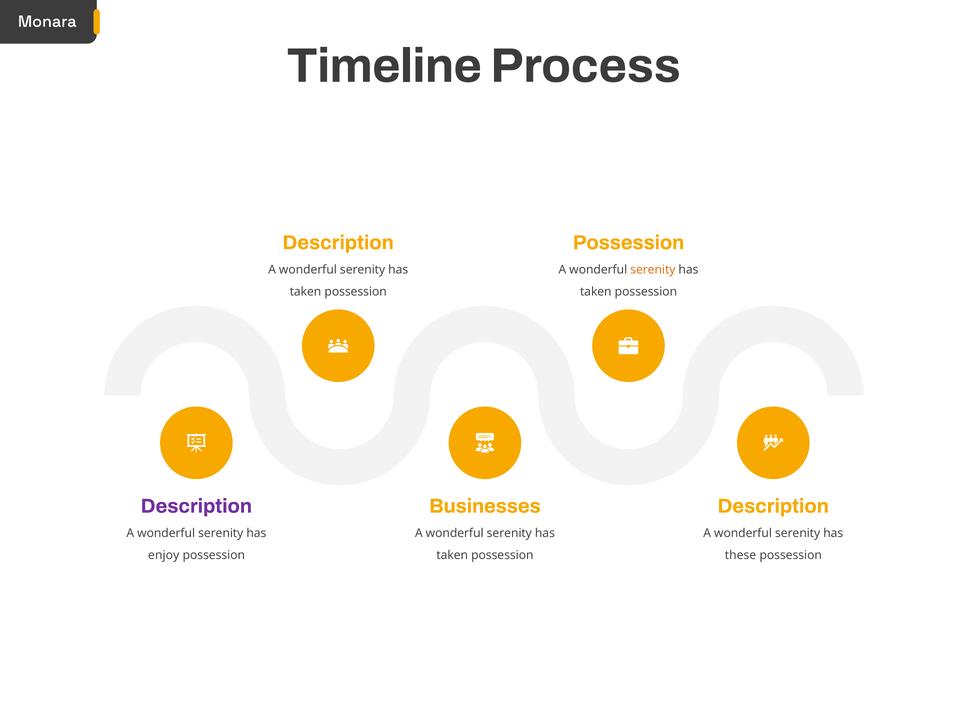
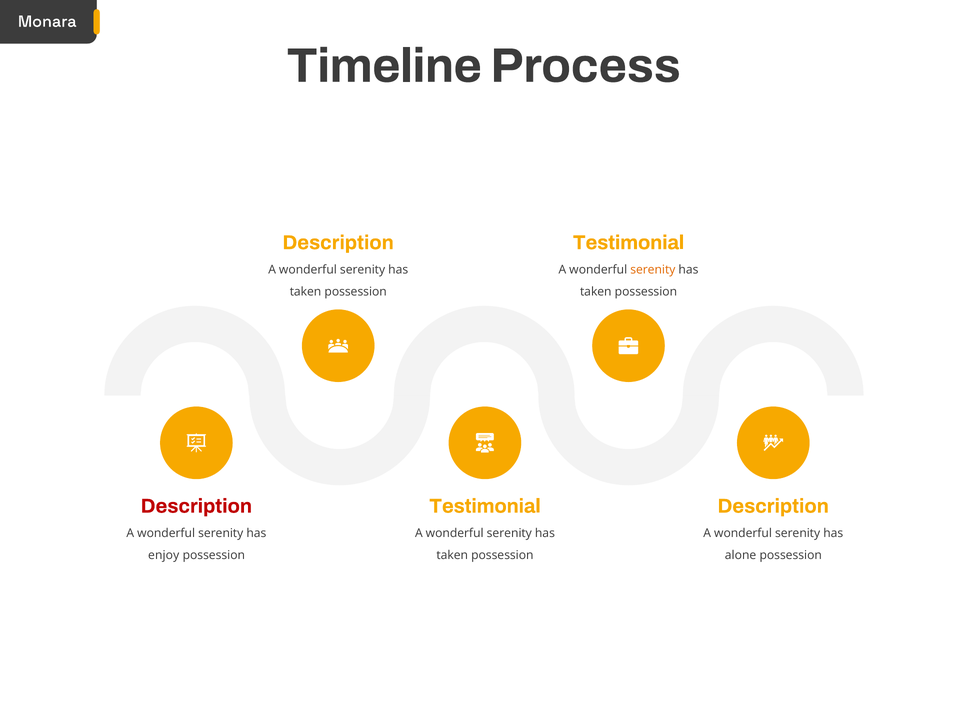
Possession: Possession -> Testimonial (629, 243)
Description colour: purple -> red (196, 506)
Businesses: Businesses -> Testimonial (485, 506)
these: these -> alone (741, 555)
